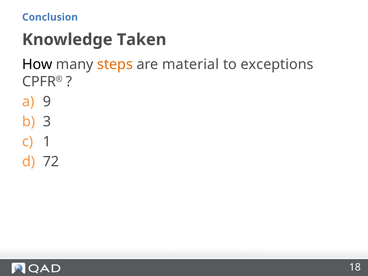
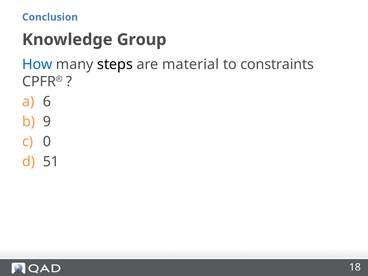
Taken: Taken -> Group (142, 40)
How colour: black -> blue (37, 64)
steps colour: orange -> black (115, 64)
exceptions: exceptions -> constraints (277, 64)
9: 9 -> 6 (47, 102)
3: 3 -> 9 (47, 122)
1: 1 -> 0 (47, 142)
72: 72 -> 51 (51, 162)
